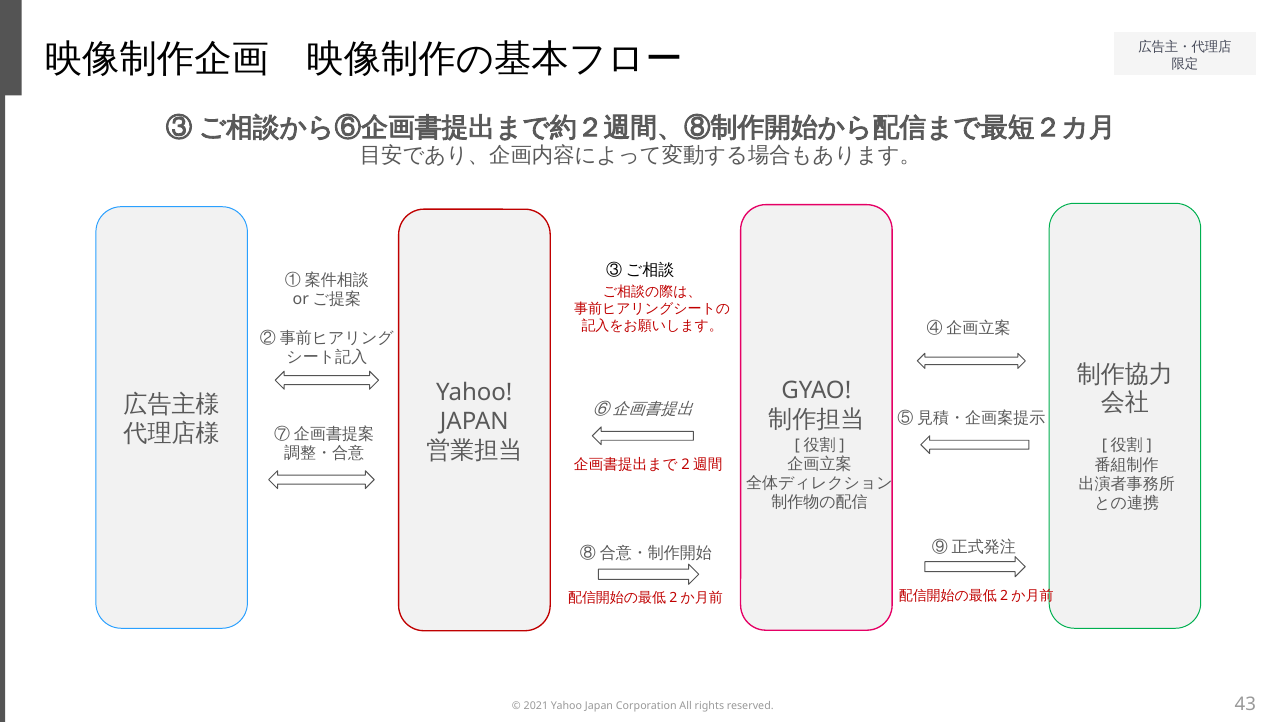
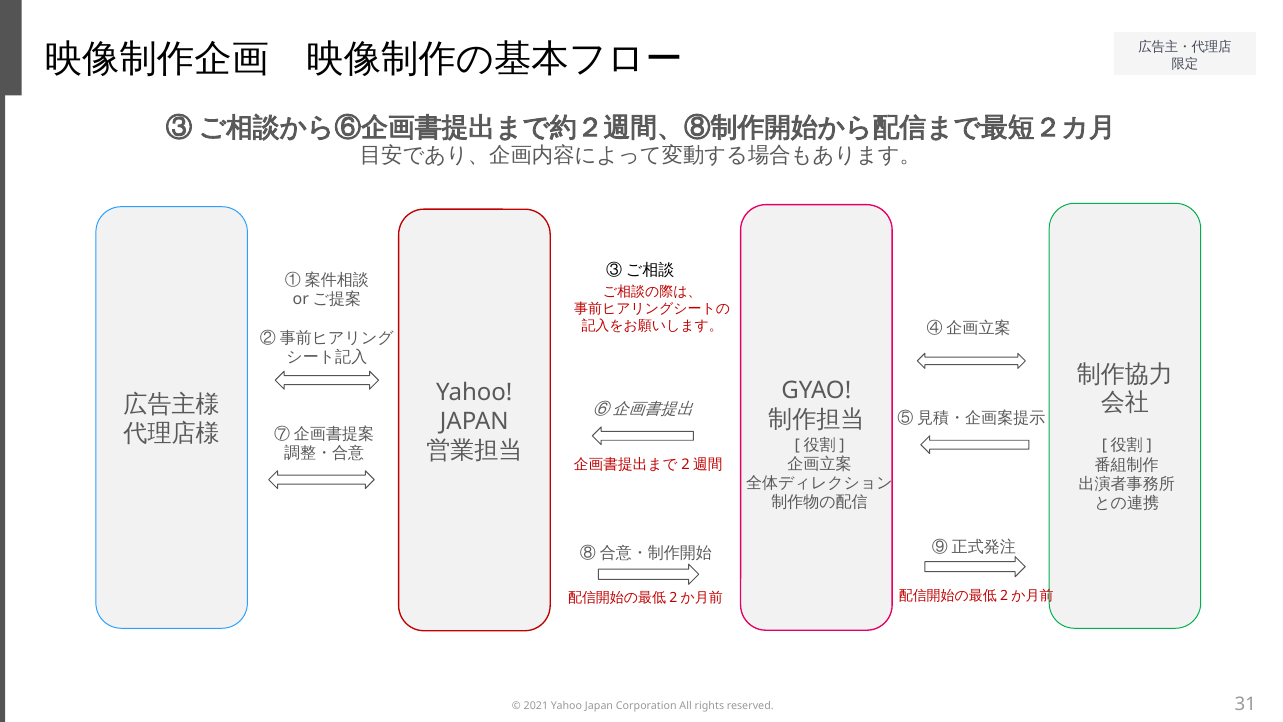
43: 43 -> 31 (1245, 704)
